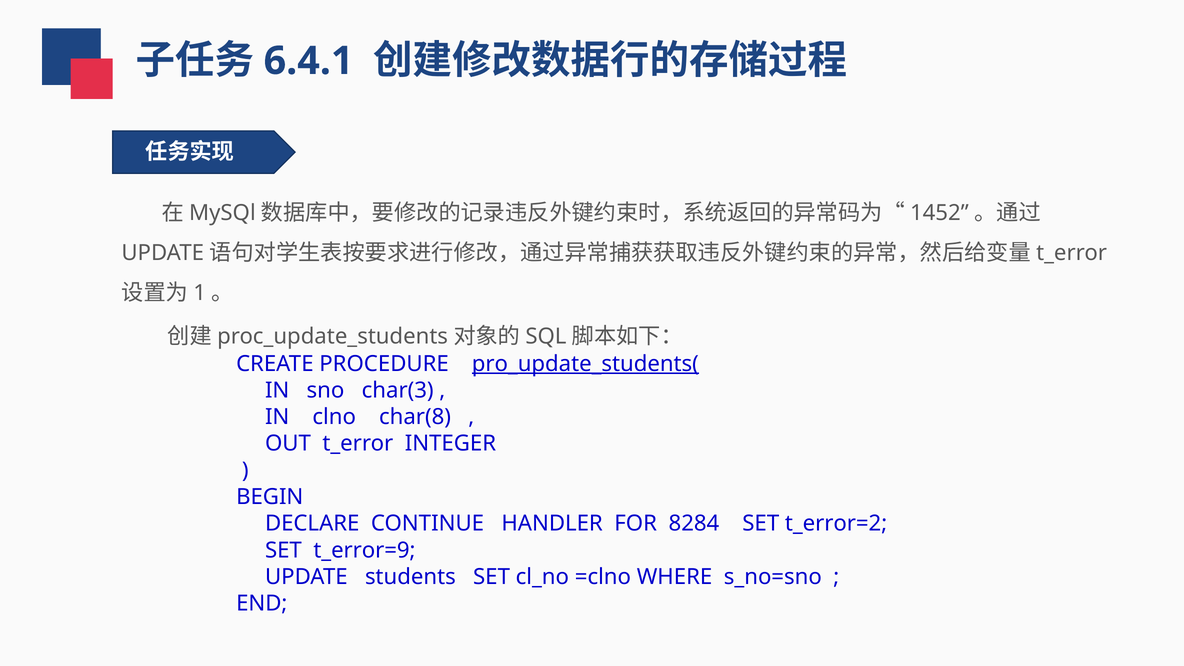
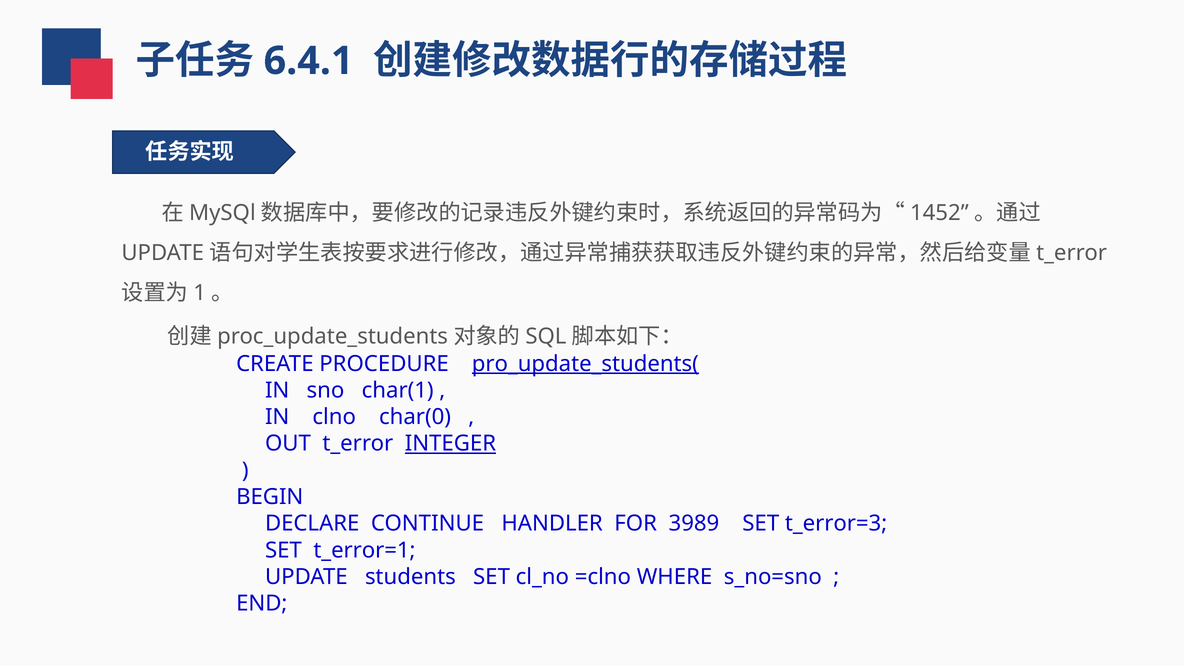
char(3: char(3 -> char(1 (398, 390)
char(8: char(8 -> char(0 (415, 417)
INTEGER underline: none -> present (450, 444)
8284: 8284 -> 3989 (694, 524)
t_error=2: t_error=2 -> t_error=3 (836, 524)
t_error=9: t_error=9 -> t_error=1 (364, 550)
